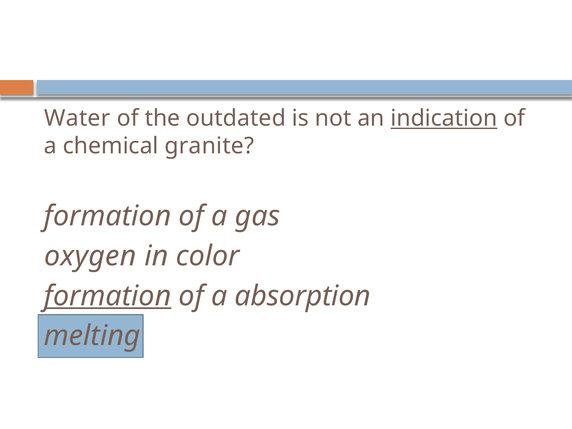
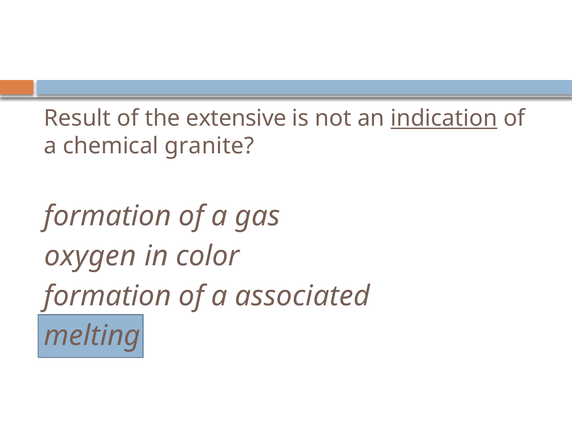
Water: Water -> Result (77, 118)
outdated: outdated -> extensive (236, 118)
formation underline: present -> none (108, 296)
absorption: absorption -> associated (302, 296)
